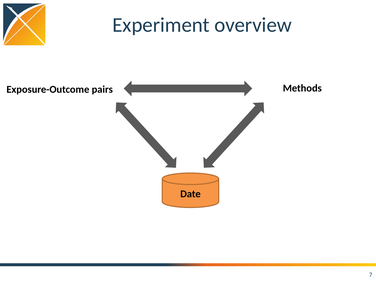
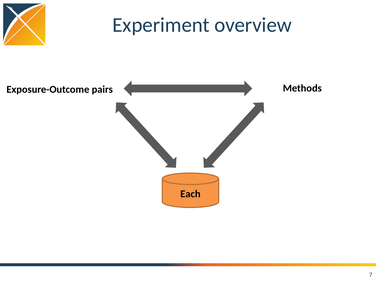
Date: Date -> Each (190, 194)
